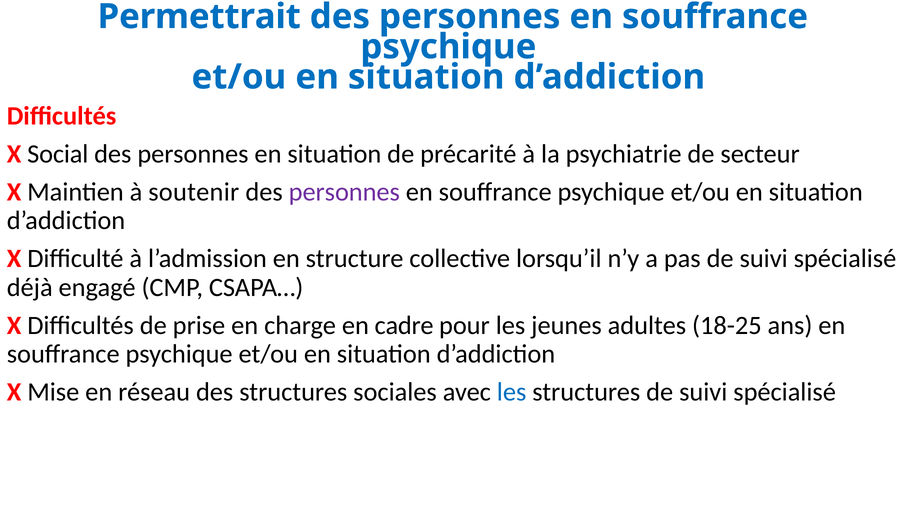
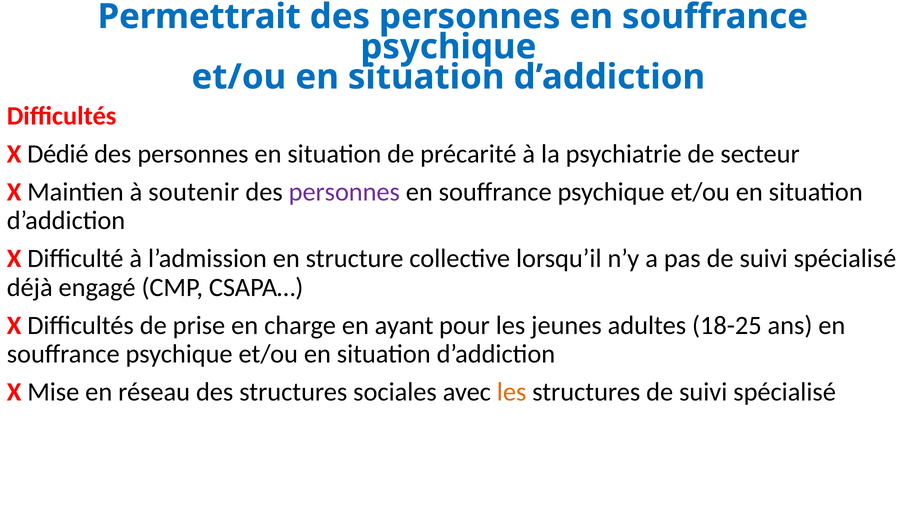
Social: Social -> Dédié (58, 154)
cadre: cadre -> ayant (404, 325)
les colour: blue -> orange (512, 392)
